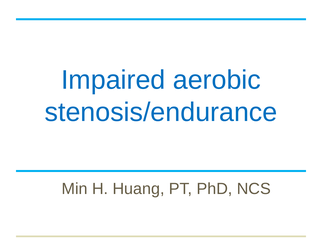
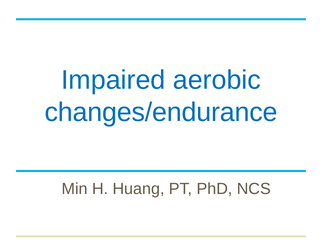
stenosis/endurance: stenosis/endurance -> changes/endurance (161, 112)
